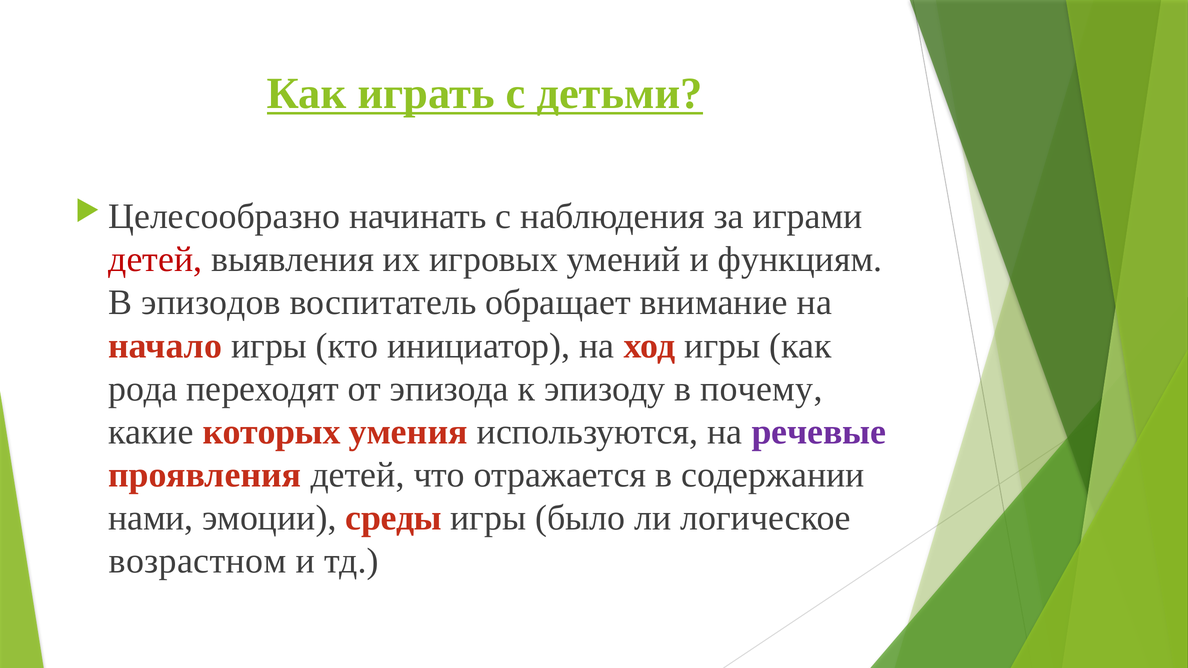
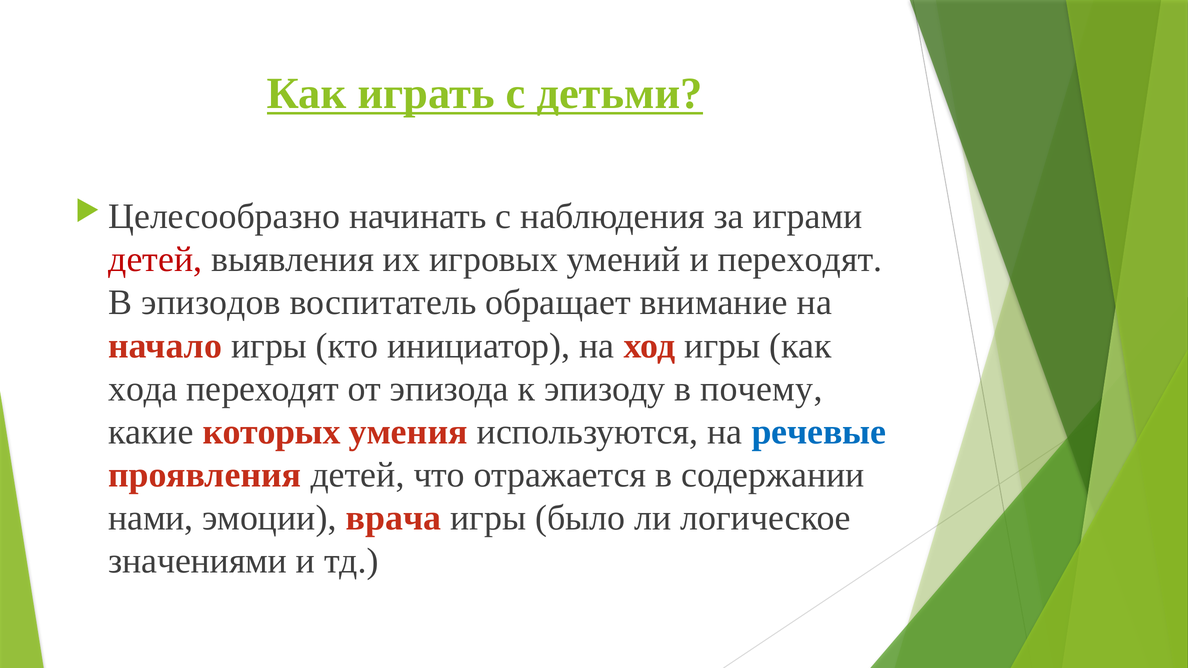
и функциям: функциям -> переходят (800, 260)
рода: рода -> хода (143, 389)
речевые colour: purple -> blue (819, 432)
среды: среды -> врача (394, 518)
возрастном: возрастном -> значениями (198, 561)
